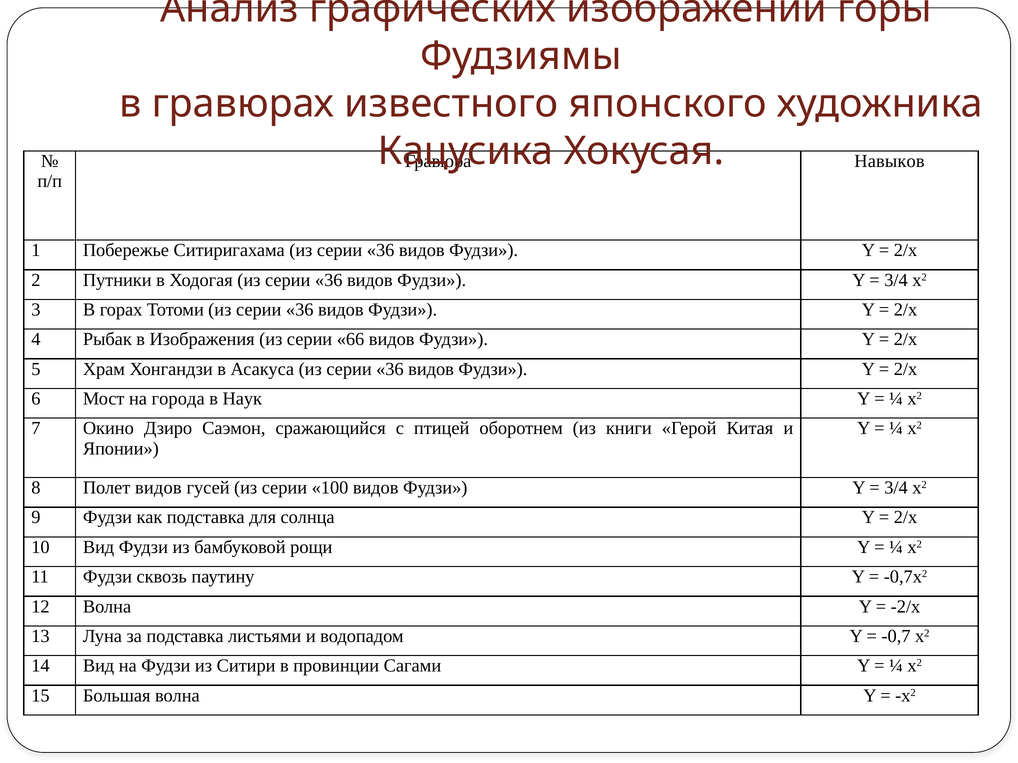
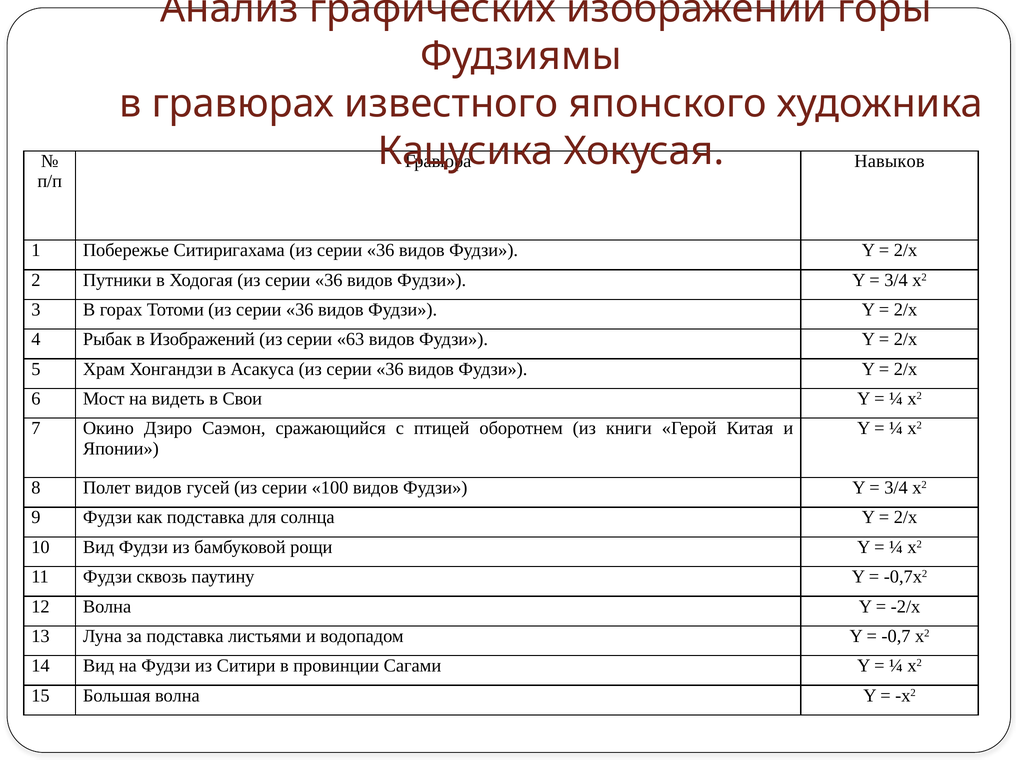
в Изображения: Изображения -> Изображений (202, 340)
66: 66 -> 63 (351, 340)
города: города -> видеть (178, 399)
Наук: Наук -> Свои (242, 399)
